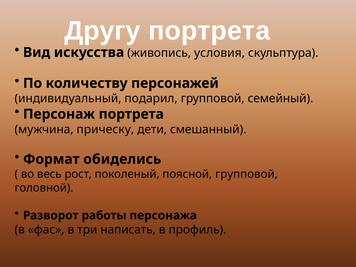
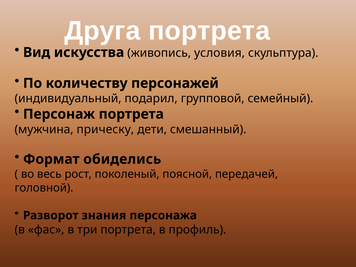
Другу: Другу -> Друга (102, 31)
поясной групповой: групповой -> передачей (247, 174)
работы: работы -> знания (104, 215)
три написать: написать -> портрета (128, 230)
